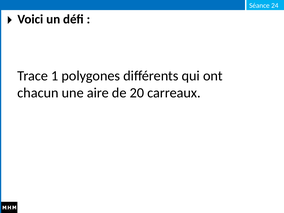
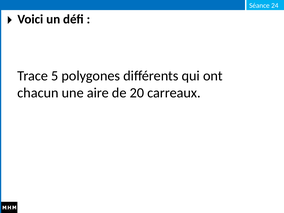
1: 1 -> 5 (55, 76)
